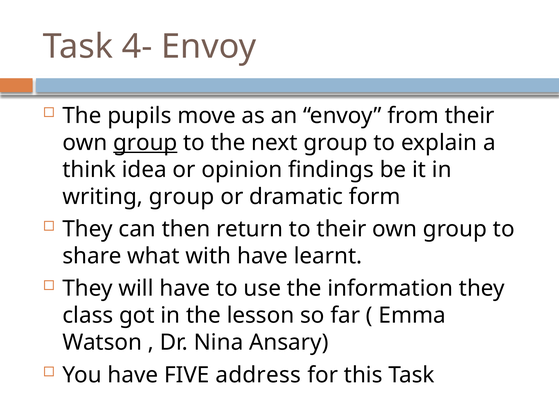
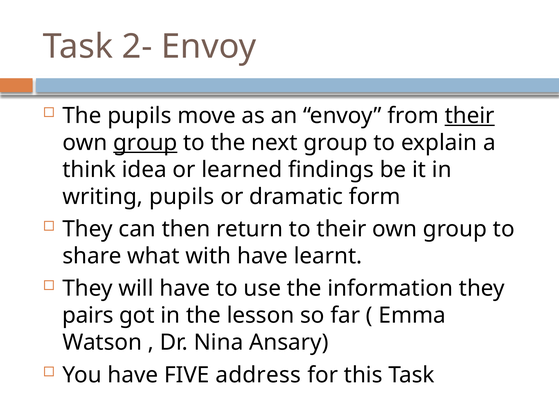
4-: 4- -> 2- (137, 47)
their underline: none -> present (470, 116)
opinion: opinion -> learned (242, 170)
writing group: group -> pupils (182, 197)
class: class -> pairs (88, 316)
